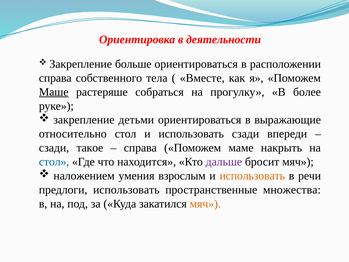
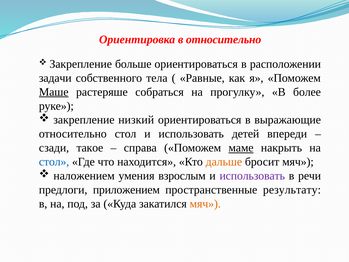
в деятельности: деятельности -> относительно (224, 39)
справа: справа -> задачи (55, 78)
Вместе: Вместе -> Равные (202, 78)
детьми: детьми -> низкий (136, 120)
использовать сзади: сзади -> детей (246, 134)
маме underline: none -> present (241, 148)
дальше colour: purple -> orange (224, 162)
использовать colour: orange -> purple (252, 176)
предлоги использовать: использовать -> приложением (126, 190)
множества: множества -> результату (292, 190)
